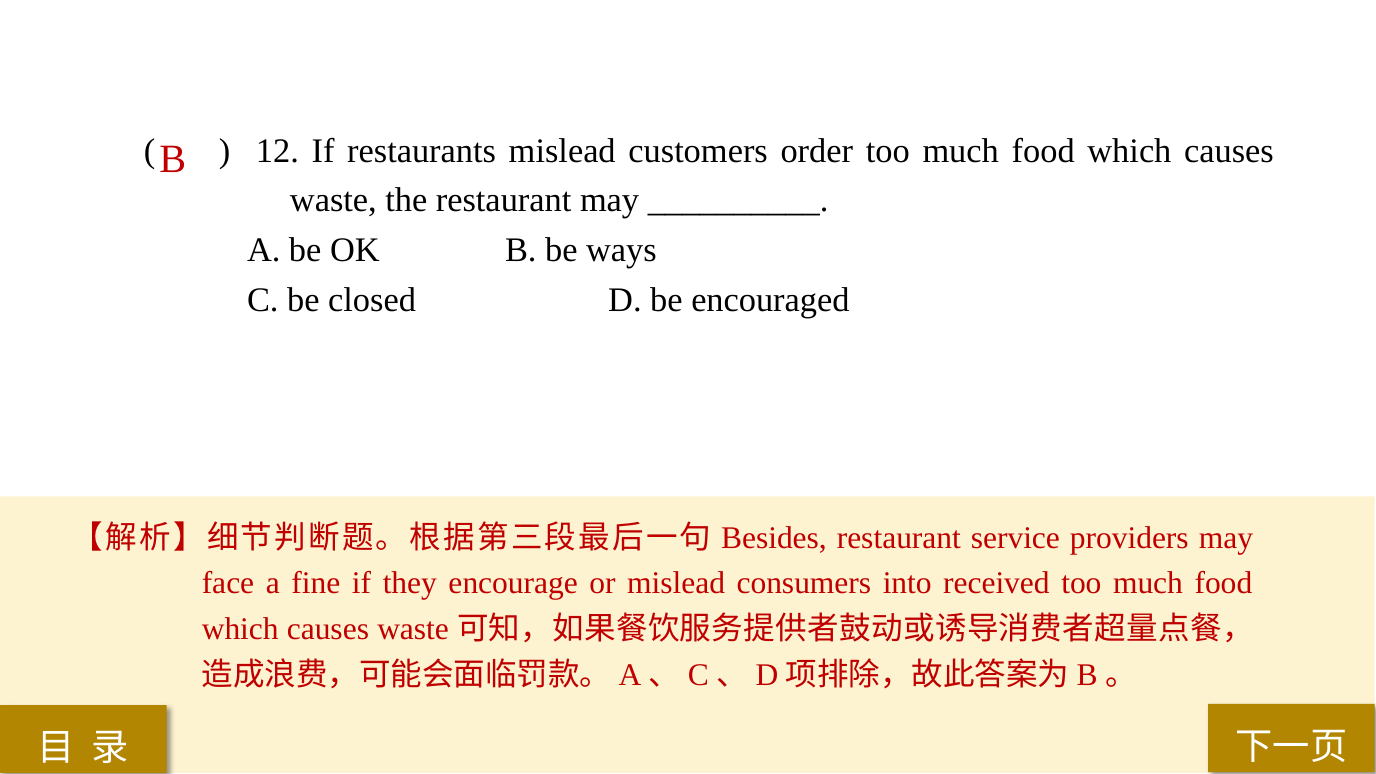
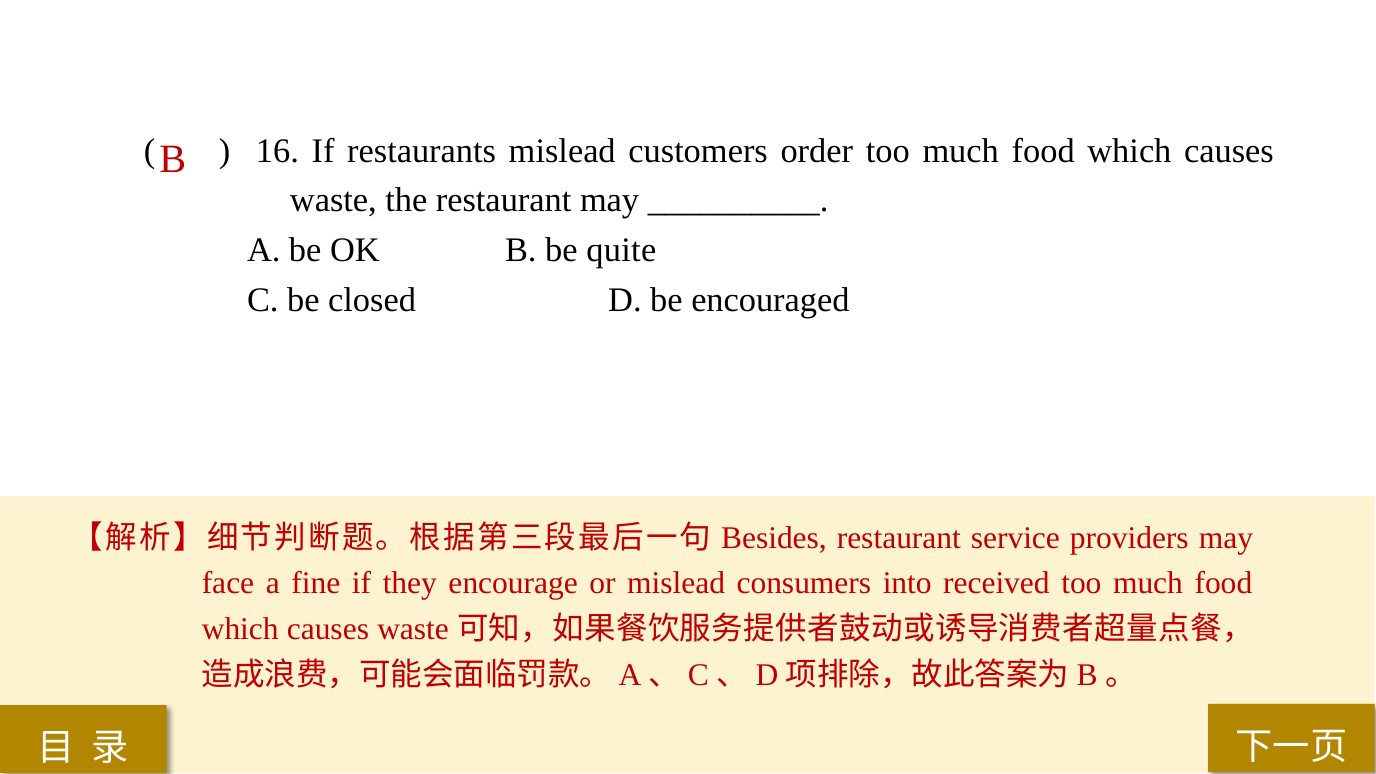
12: 12 -> 16 (277, 151)
ways: ways -> quite (621, 250)
